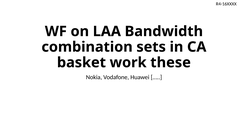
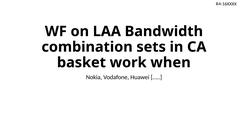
these: these -> when (171, 63)
